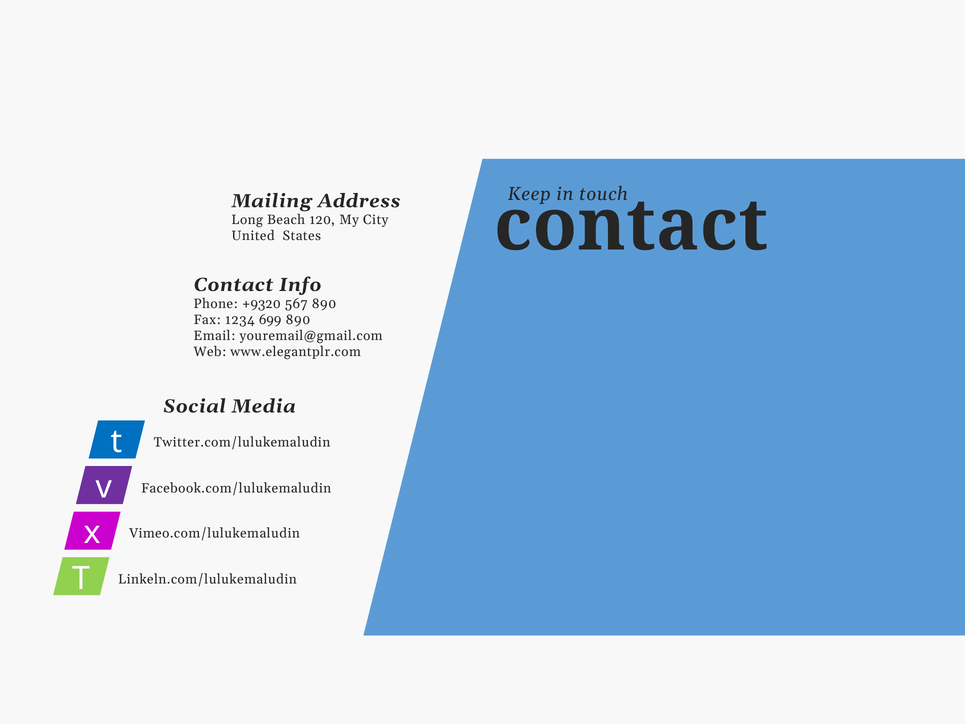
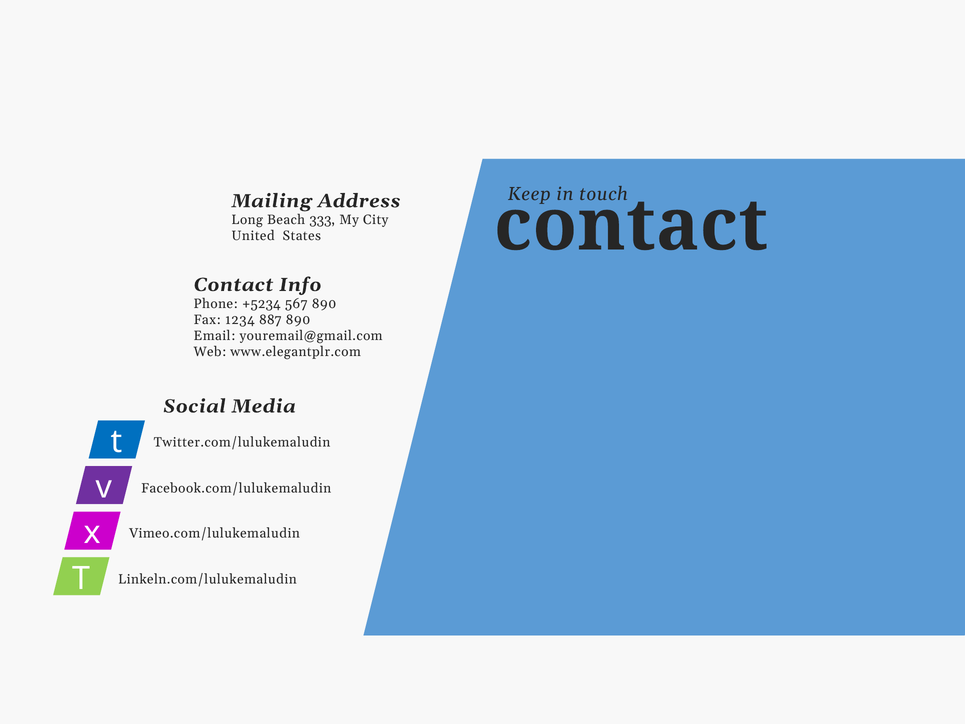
120: 120 -> 333 (322, 220)
+9320: +9320 -> +5234 (261, 304)
699: 699 -> 887 (270, 320)
